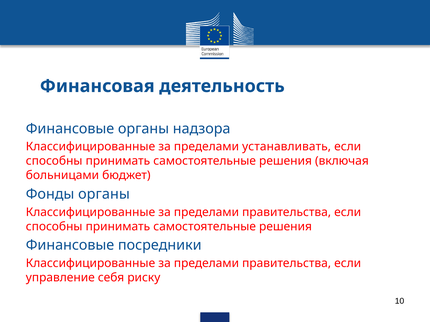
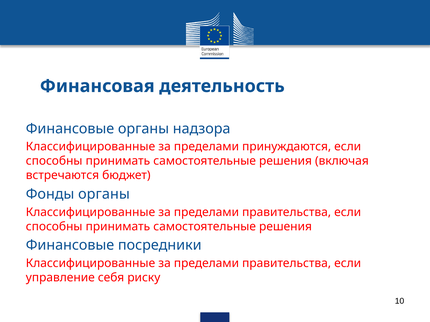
устанавливать: устанавливать -> принуждаются (287, 147)
больницами: больницами -> встречаются (62, 176)
